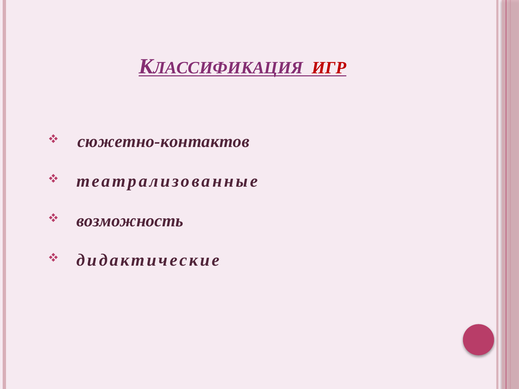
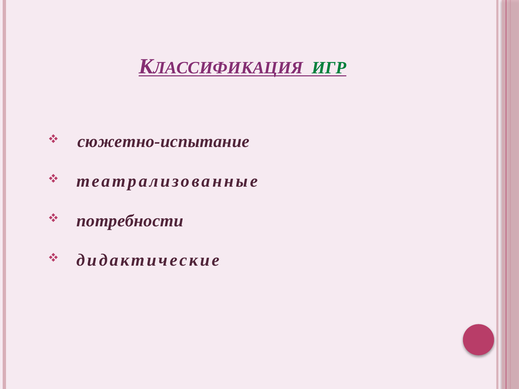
ИГР colour: red -> green (329, 68)
сюжетно-контактов: сюжетно-контактов -> сюжетно-испытание (163, 142)
возможность: возможность -> потребности (130, 221)
